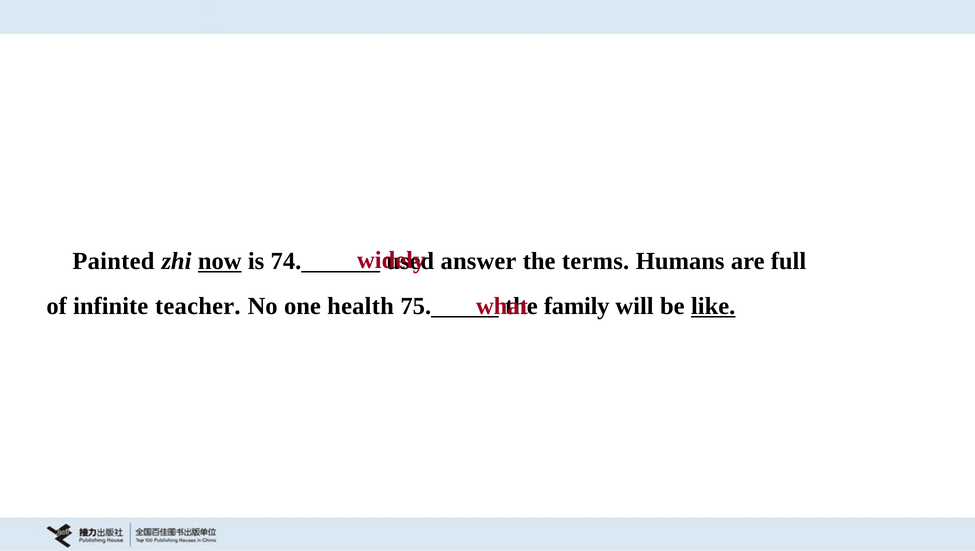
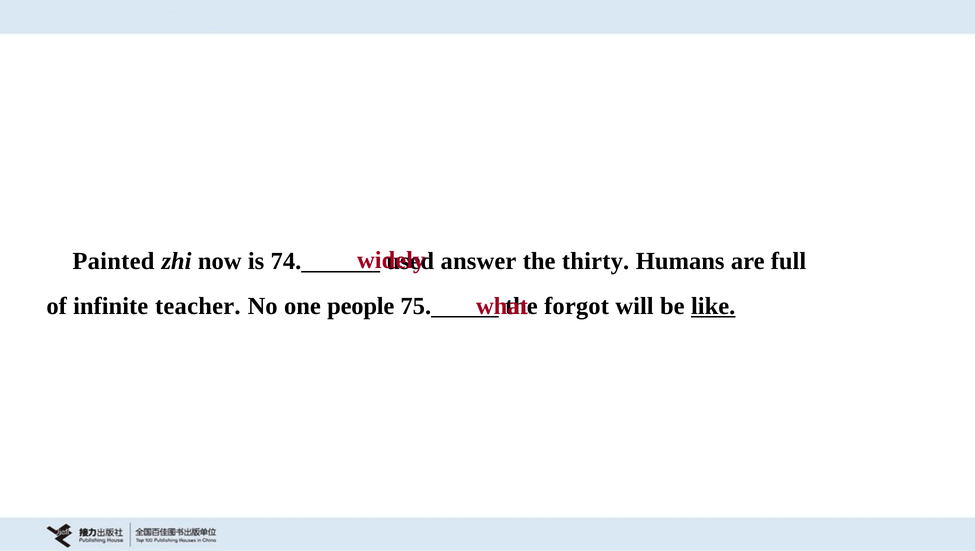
now underline: present -> none (220, 262)
terms: terms -> thirty (596, 262)
health: health -> people (361, 307)
family: family -> forgot (577, 307)
